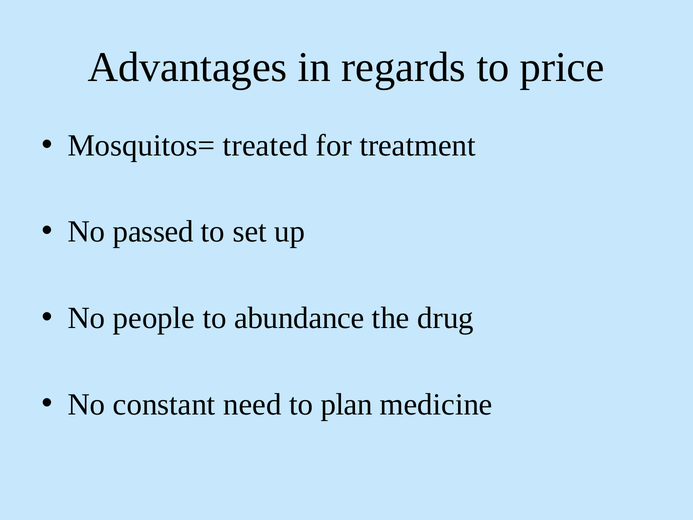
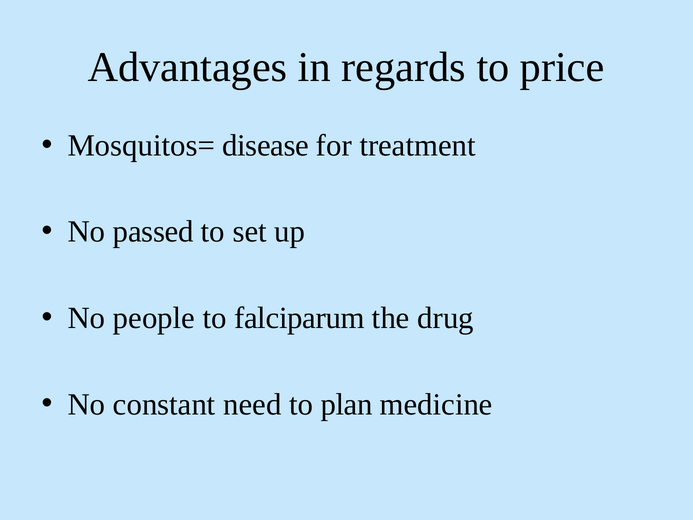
treated: treated -> disease (266, 145)
abundance: abundance -> falciparum (299, 318)
